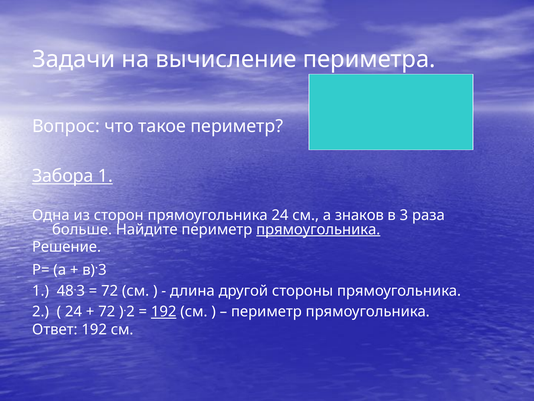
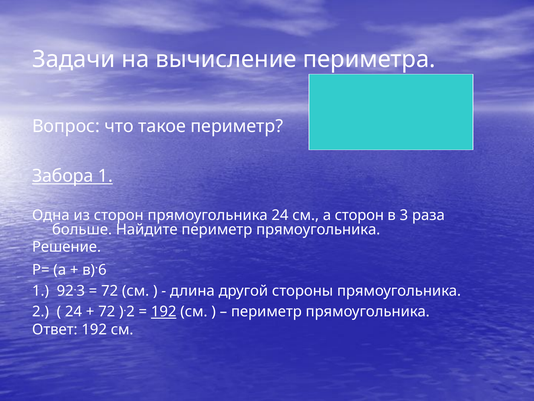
а знаков: знаков -> сторон (359, 215)
прямоугольника underline: present -> none (318, 229)
3: 3 -> 6 (102, 269)
48: 48 -> 92 (65, 291)
